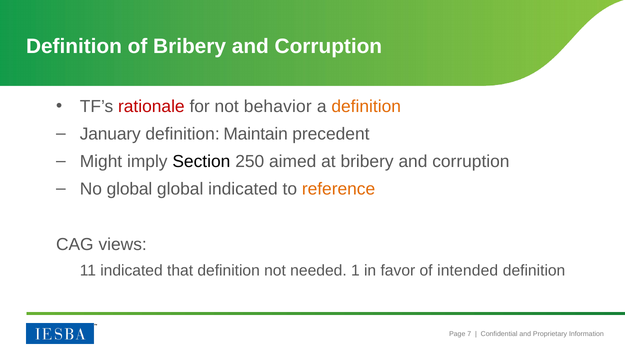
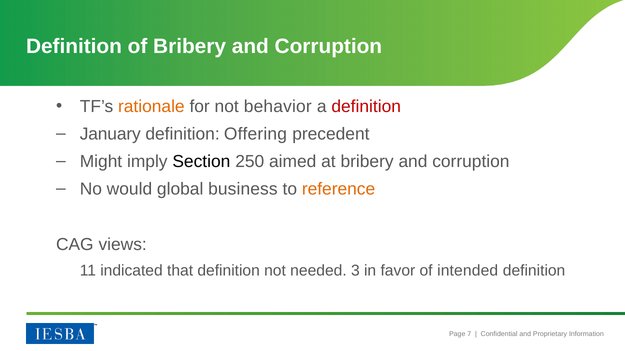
rationale colour: red -> orange (151, 107)
definition colour: orange -> red (366, 107)
Maintain: Maintain -> Offering (255, 134)
No global: global -> would (129, 190)
global indicated: indicated -> business (243, 190)
1: 1 -> 3 (355, 271)
